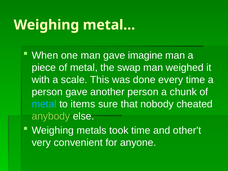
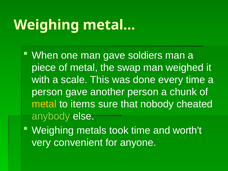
imagine: imagine -> soldiers (145, 55)
metal colour: light blue -> yellow (44, 104)
other't: other't -> worth't (187, 130)
